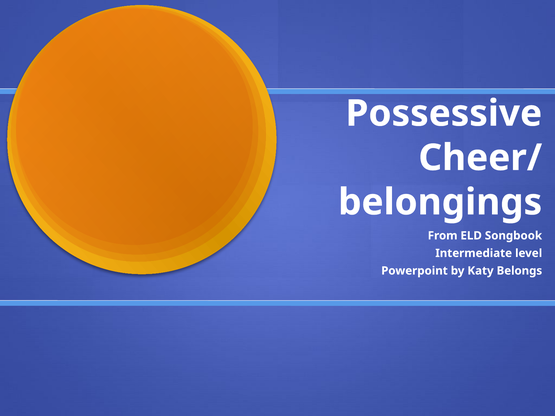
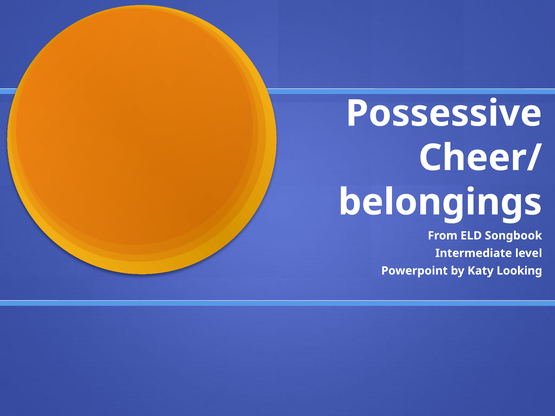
Belongs: Belongs -> Looking (519, 271)
